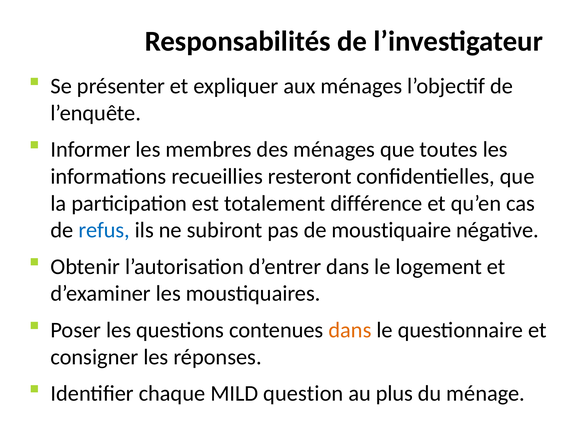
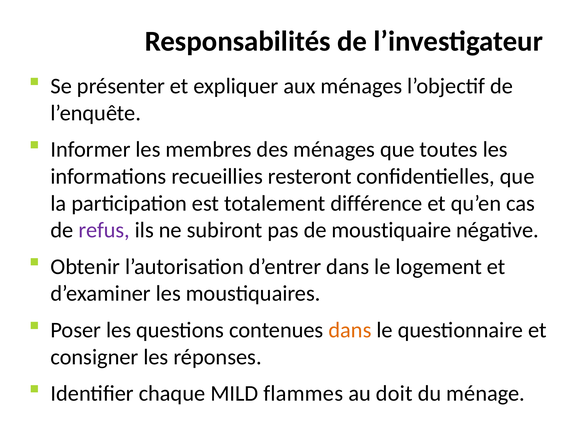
refus colour: blue -> purple (104, 230)
question: question -> flammes (303, 393)
plus: plus -> doit (394, 393)
